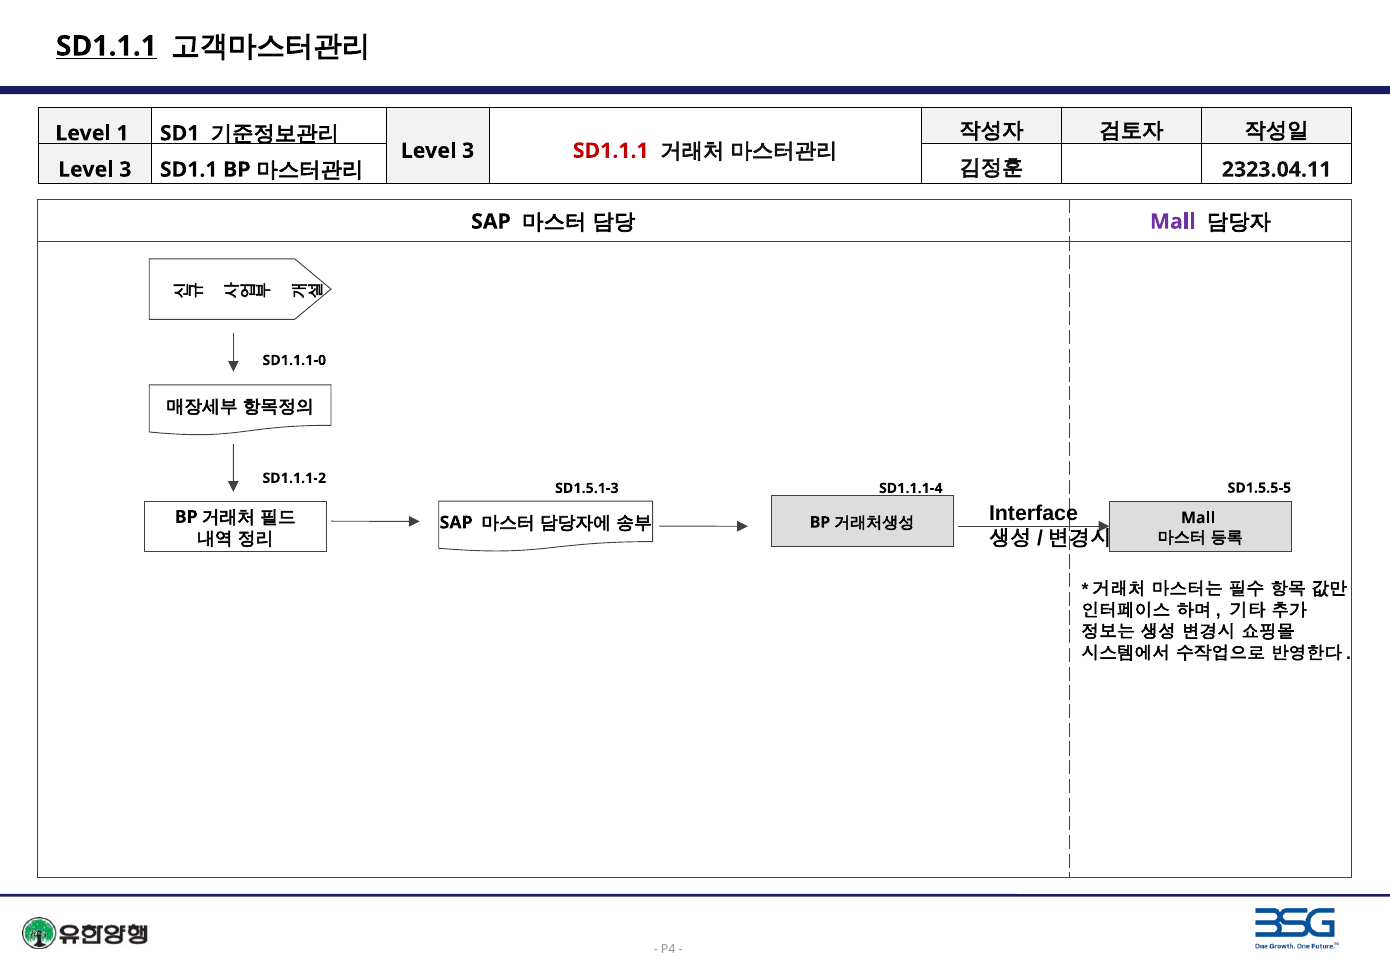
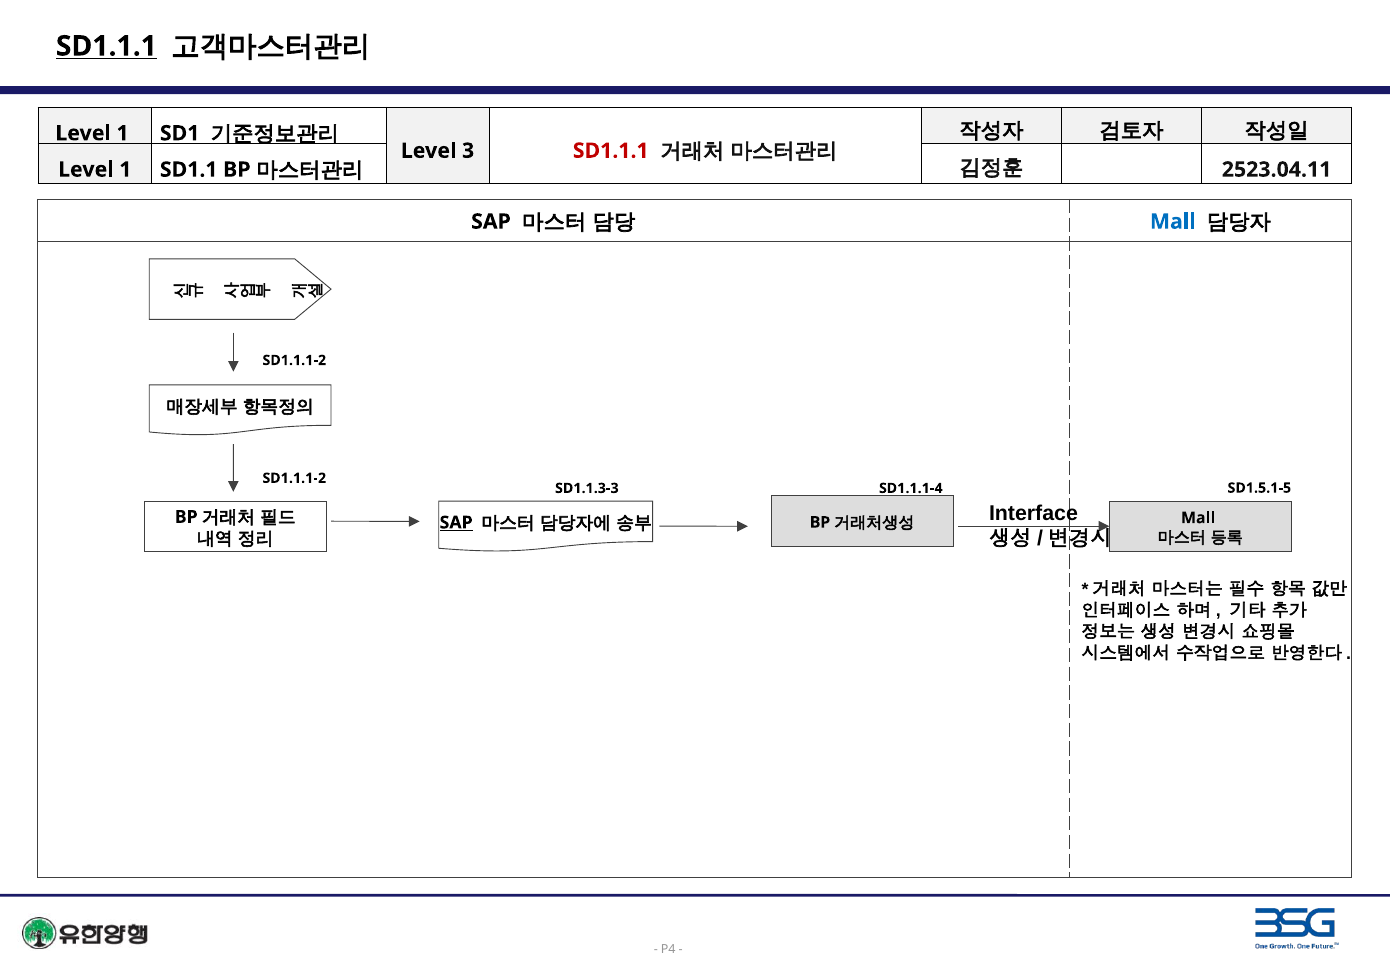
3: 3 -> 1 (125, 170)
2323.04.11: 2323.04.11 -> 2523.04.11 (1277, 170)
Mall colour: purple -> blue (1173, 222)
SD1.1.1-0: SD1.1.1-0 -> SD1.1.1-2 (294, 360)
SD1.5.5-5: SD1.5.5-5 -> SD1.5.1-5 (1259, 488)
SD1.5.1-3: SD1.5.1-3 -> SD1.1.3-3 (587, 489)
SAP underline: none -> present (456, 523)
